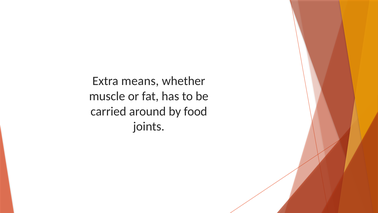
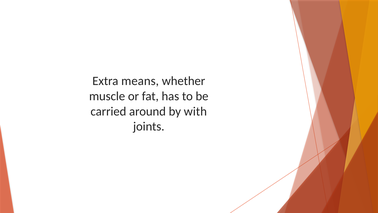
food: food -> with (195, 111)
